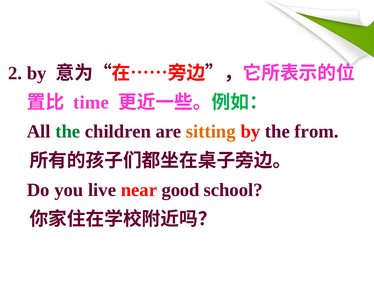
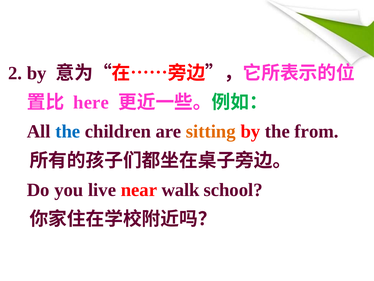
time: time -> here (91, 102)
the colour: green -> blue (68, 131)
good: good -> walk (181, 190)
